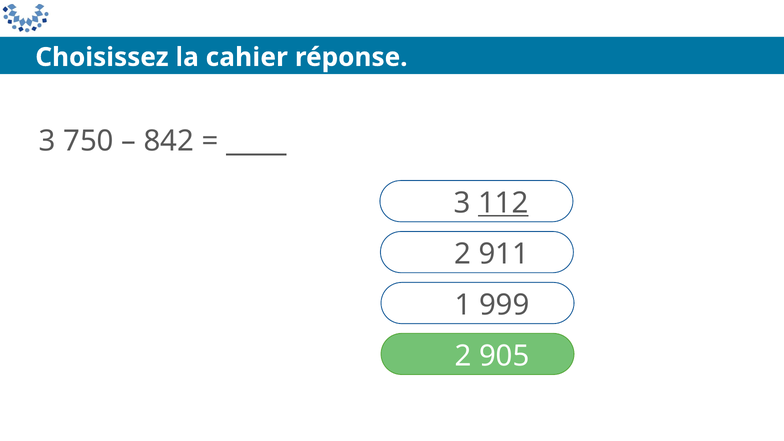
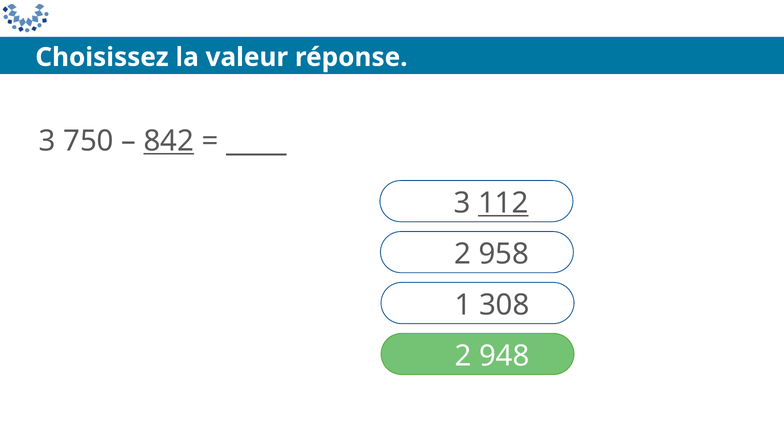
cahier: cahier -> valeur (247, 57)
842 underline: none -> present (169, 141)
911: 911 -> 958 (504, 254)
999: 999 -> 308 (504, 305)
905: 905 -> 948 (504, 356)
